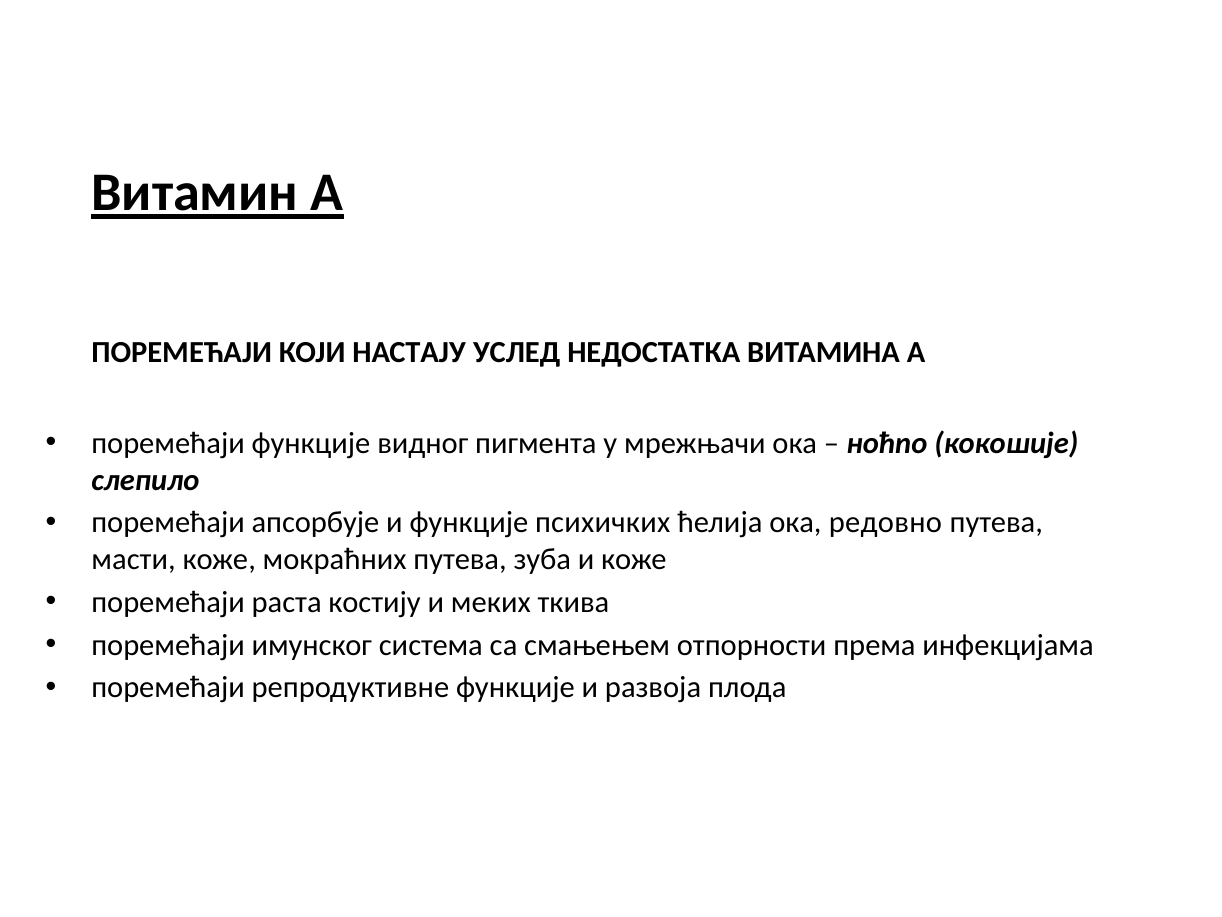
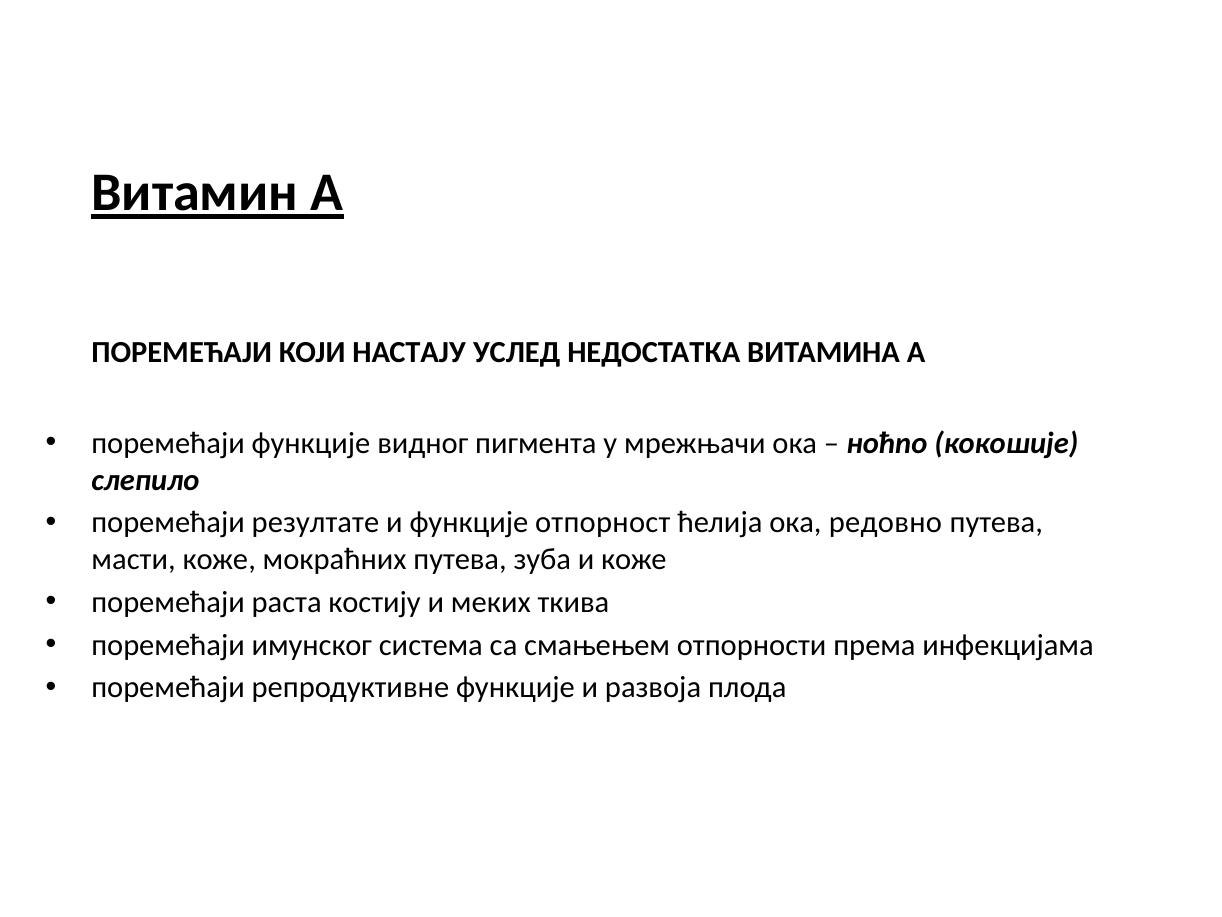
aпсорбује: aпсорбује -> резултате (315, 522)
психичких: психичких -> отпорност (603, 522)
